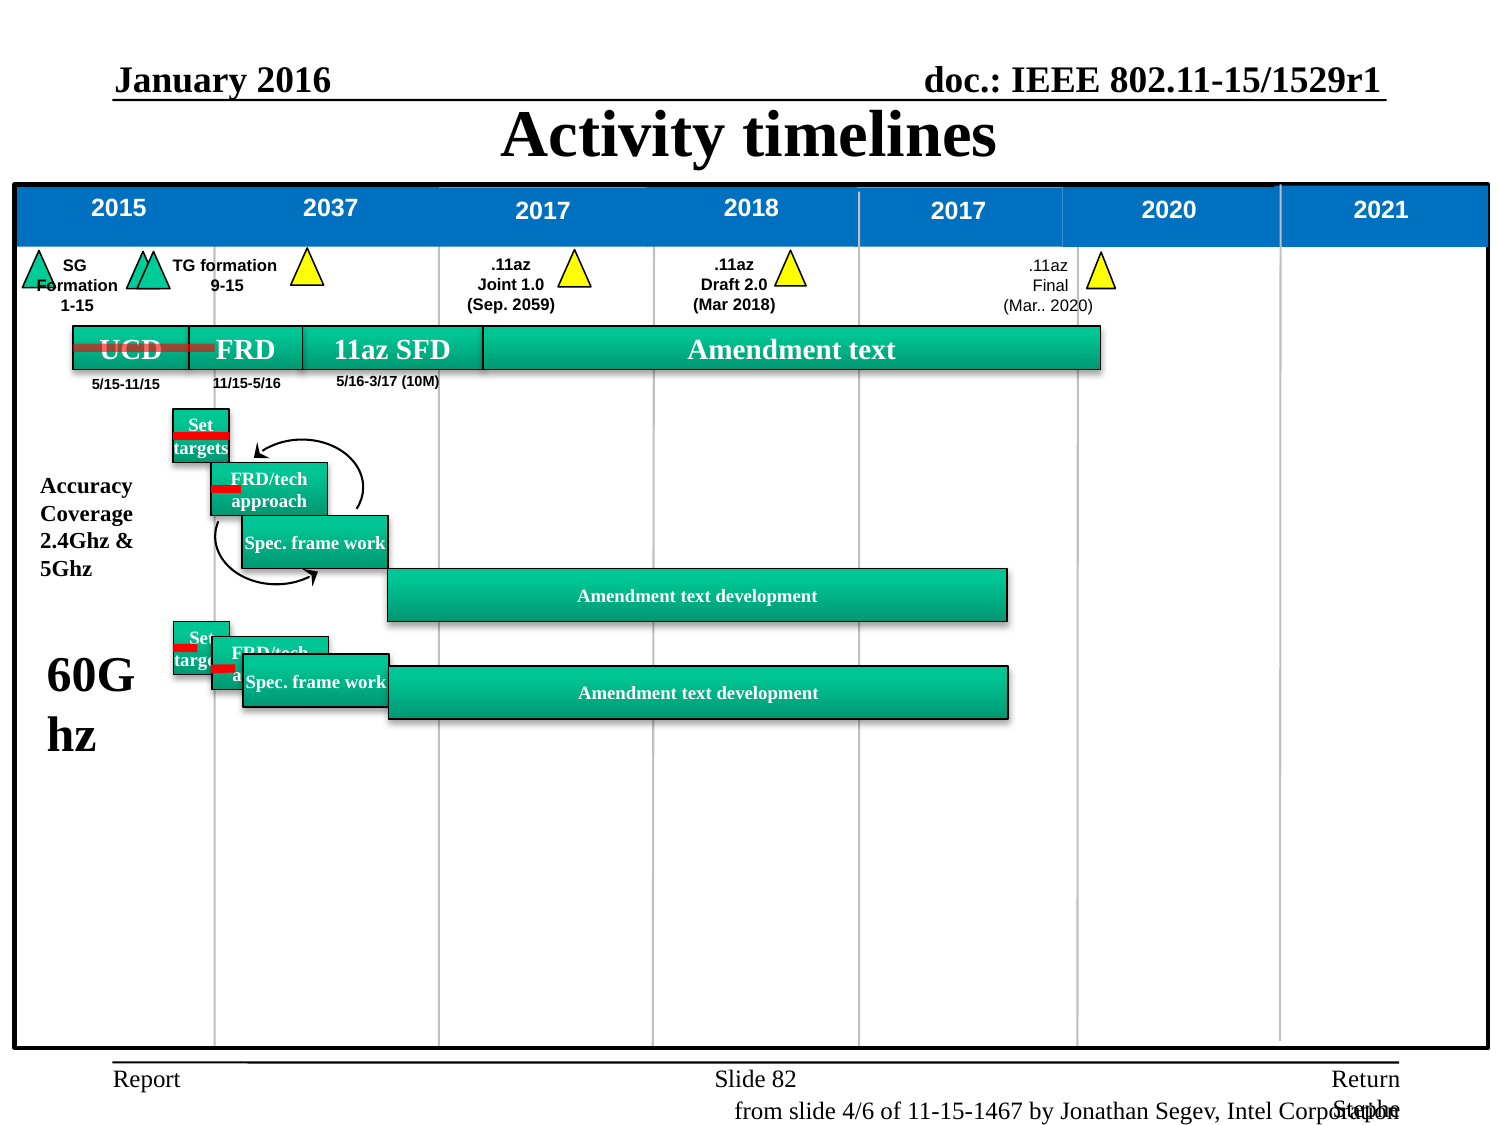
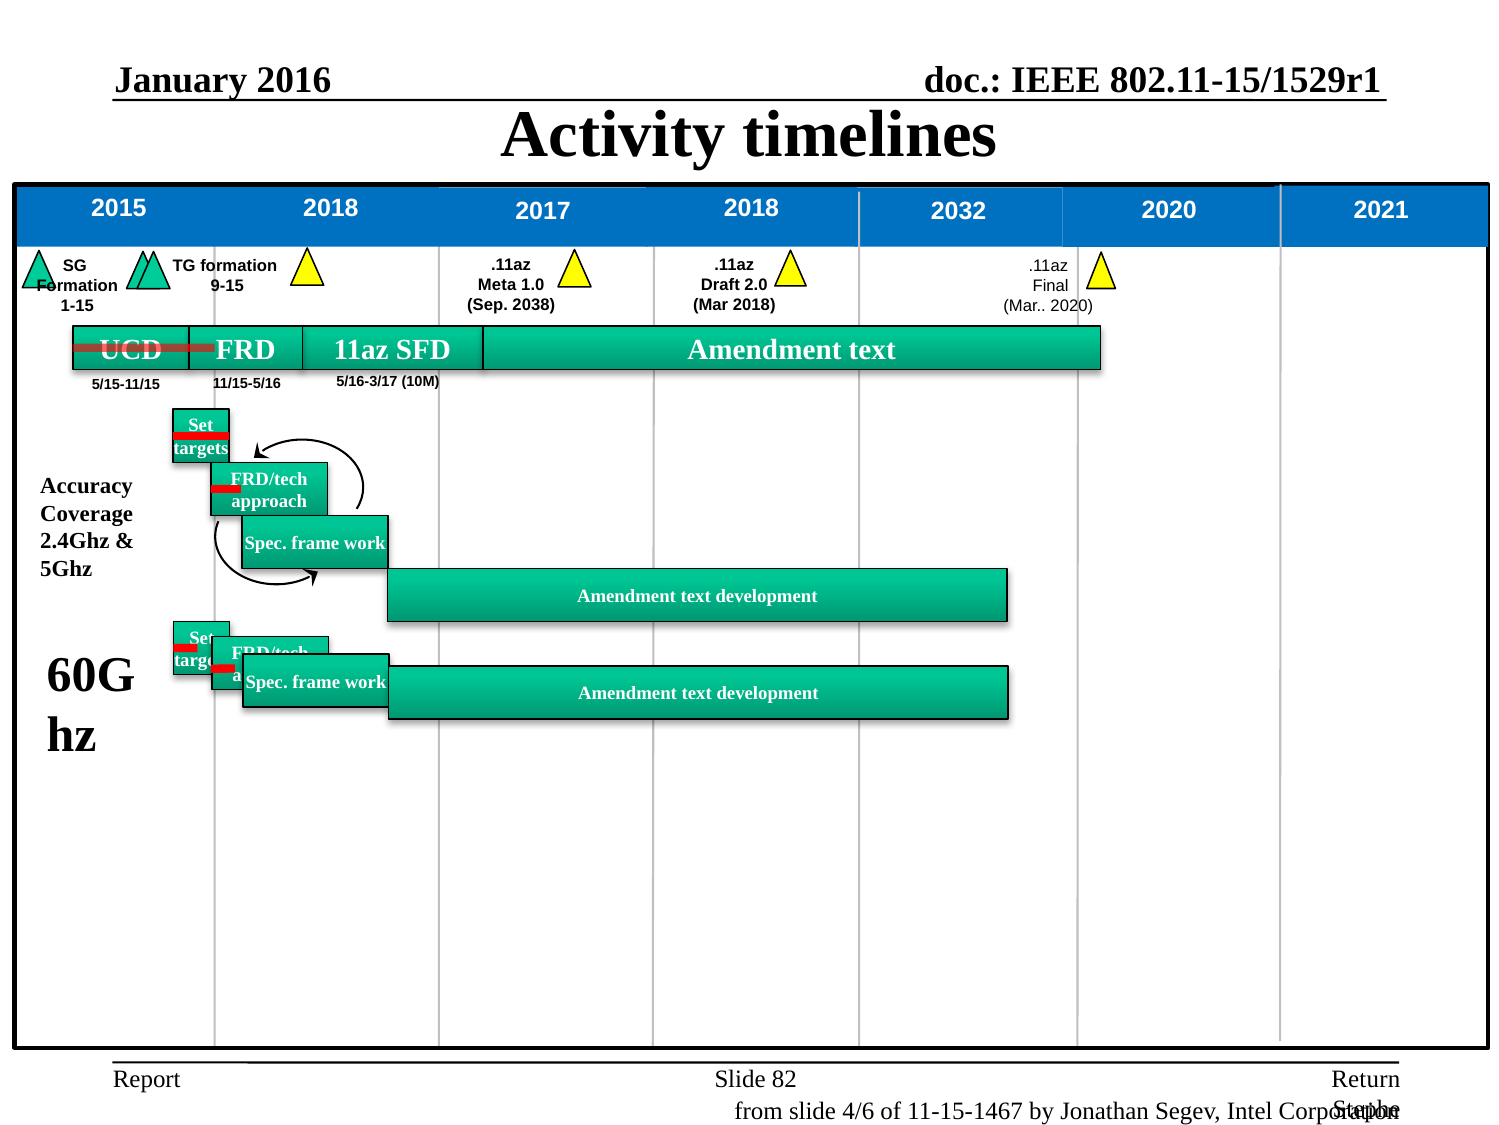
2037: 2037 -> 2018 (331, 209)
2017: 2017 -> 2032 (959, 211)
Joint: Joint -> Meta (497, 284)
2059: 2059 -> 2038 (534, 304)
